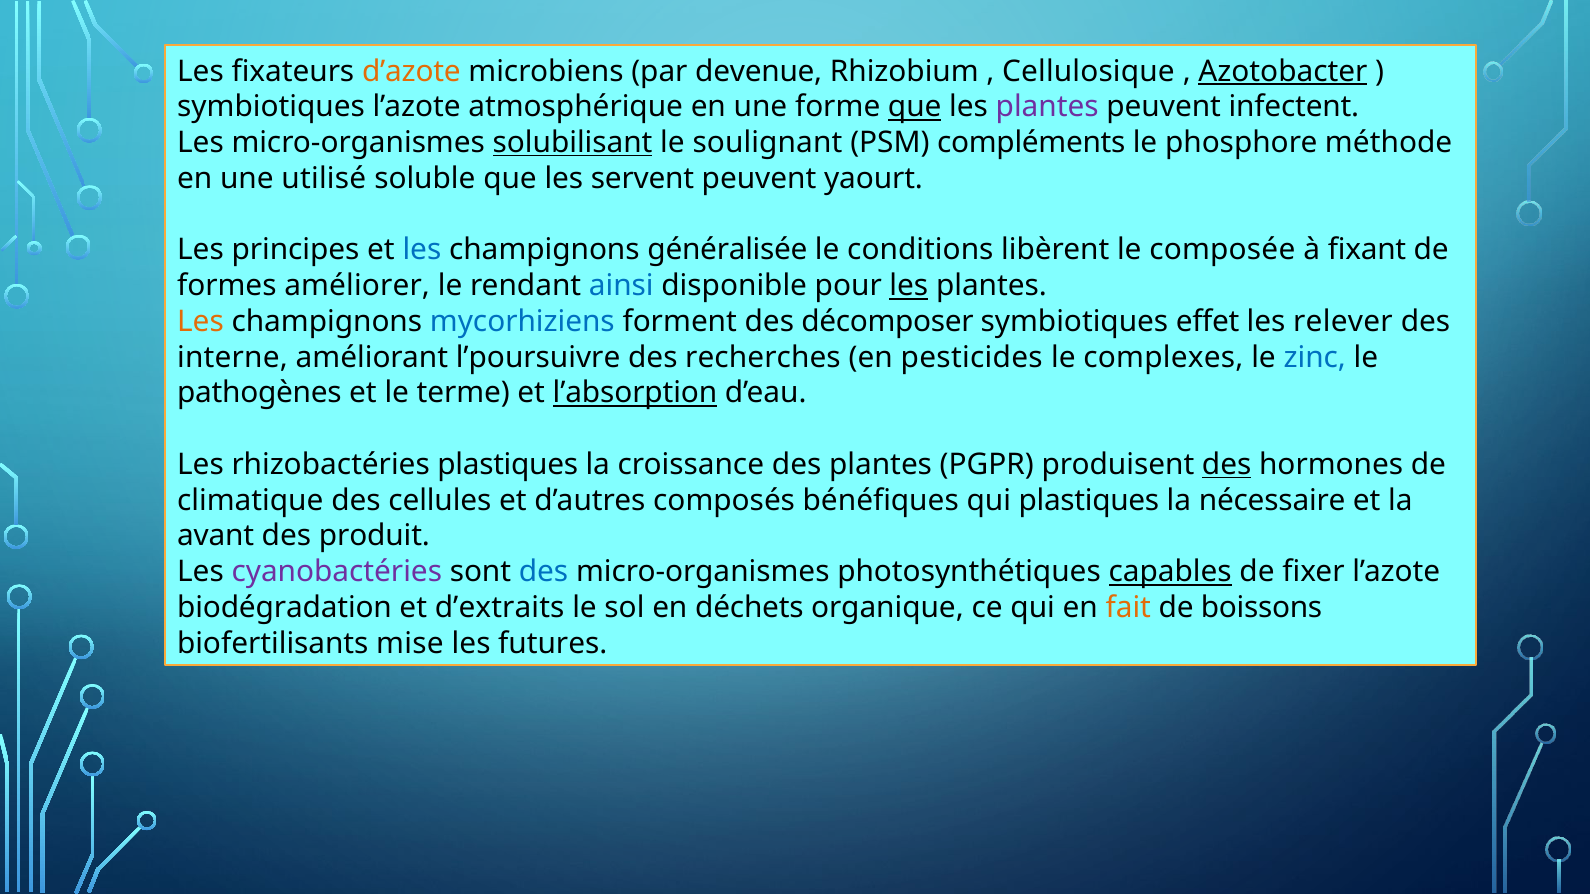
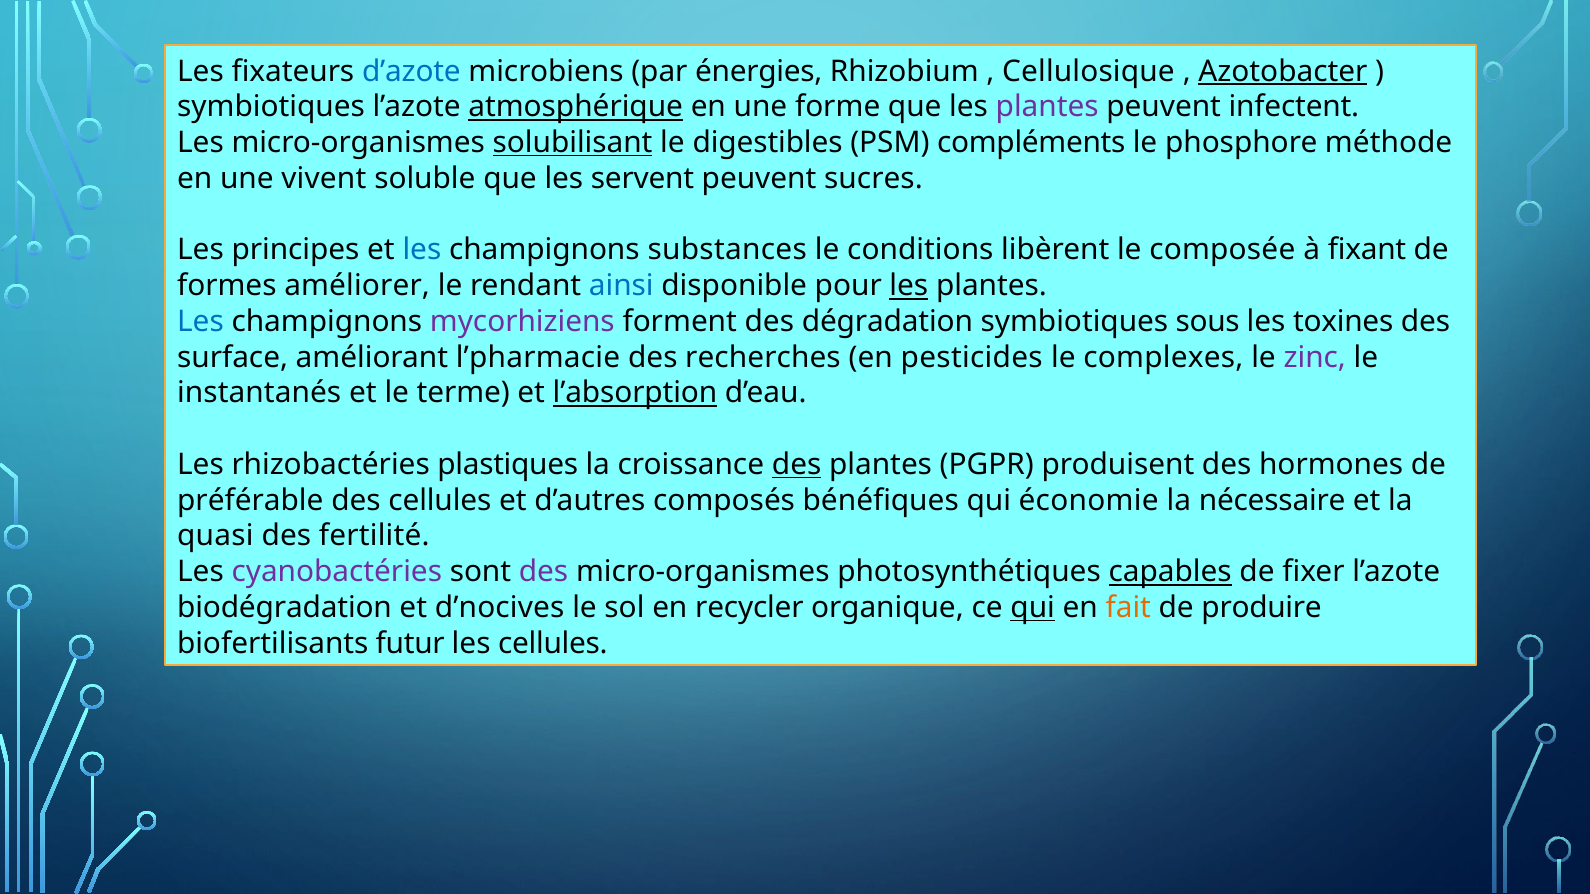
d’azote colour: orange -> blue (411, 71)
devenue: devenue -> énergies (759, 71)
atmosphérique underline: none -> present (576, 107)
que underline: present -> none (915, 107)
soulignant: soulignant -> digestibles (768, 143)
utilisé: utilisé -> vivent (324, 179)
yaourt: yaourt -> sucres (873, 179)
généralisée: généralisée -> substances (727, 250)
Les colour: orange -> blue (200, 322)
mycorhiziens colour: blue -> purple (522, 322)
décomposer: décomposer -> dégradation (887, 322)
effet: effet -> sous (1208, 322)
relever: relever -> toxines (1343, 322)
interne: interne -> surface (233, 357)
l’poursuivre: l’poursuivre -> l’pharmacie (538, 357)
zinc colour: blue -> purple (1315, 357)
pathogènes: pathogènes -> instantanés (259, 393)
des underline: none -> present (797, 465)
des underline: present -> none (1227, 465)
climatique: climatique -> préférable (250, 501)
qui plastiques: plastiques -> économie (1089, 501)
avant: avant -> quasi (215, 536)
produit: produit -> fertilité (374, 536)
des colour: blue -> purple (544, 572)
d’extraits: d’extraits -> d’nocives (500, 608)
déchets: déchets -> recycler (749, 608)
qui underline: none -> present (1033, 608)
boissons: boissons -> produire (1262, 608)
mise: mise -> futur (410, 644)
les futures: futures -> cellules (553, 644)
